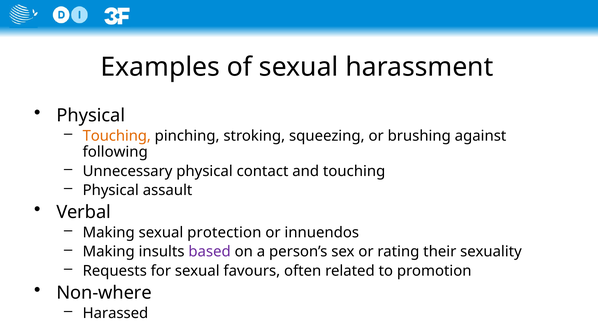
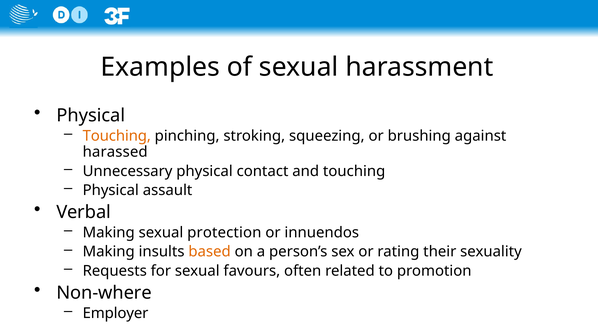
following: following -> harassed (115, 152)
based colour: purple -> orange (210, 252)
Harassed: Harassed -> Employer (115, 314)
